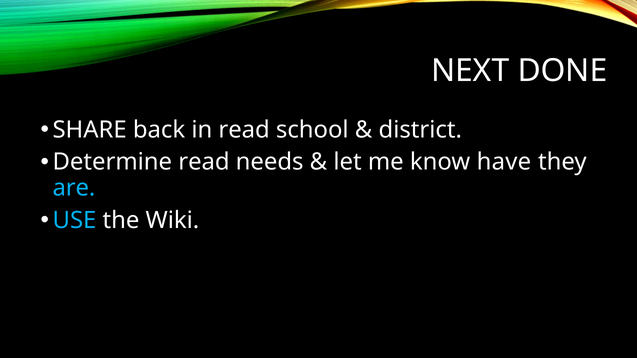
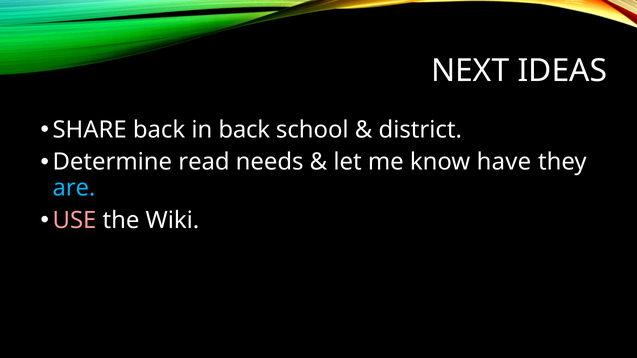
DONE: DONE -> IDEAS (562, 71)
in read: read -> back (244, 130)
USE colour: light blue -> pink (74, 220)
